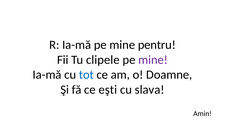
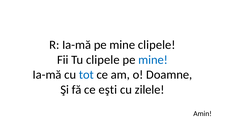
mine pentru: pentru -> clipele (157, 45)
mine colour: purple -> blue (153, 60)
slava: slava -> zilele (150, 90)
